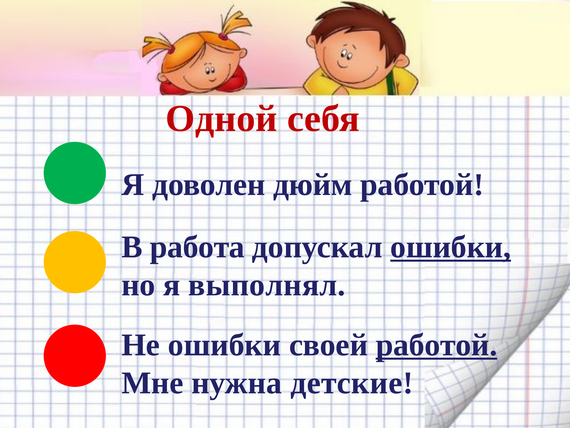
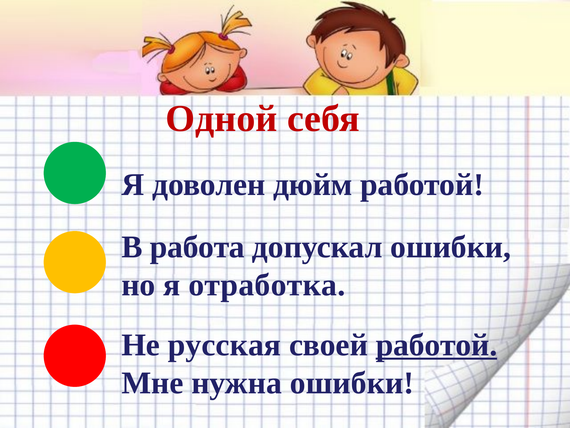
ошибки underline: present -> none (451, 247)
выполнял: выполнял -> отработка (267, 285)
Не ошибки: ошибки -> русская (224, 345)
нужна детские: детские -> ошибки (352, 383)
